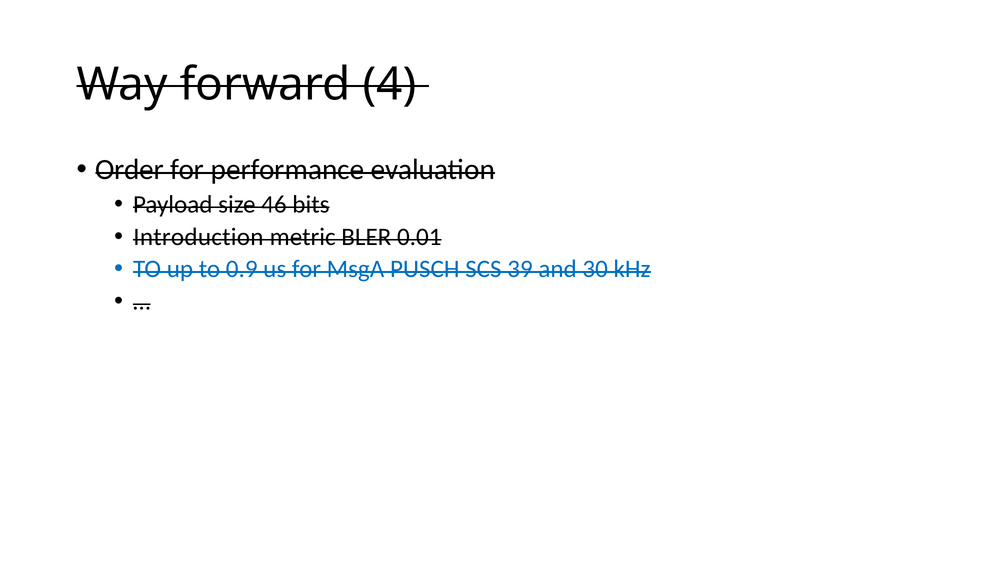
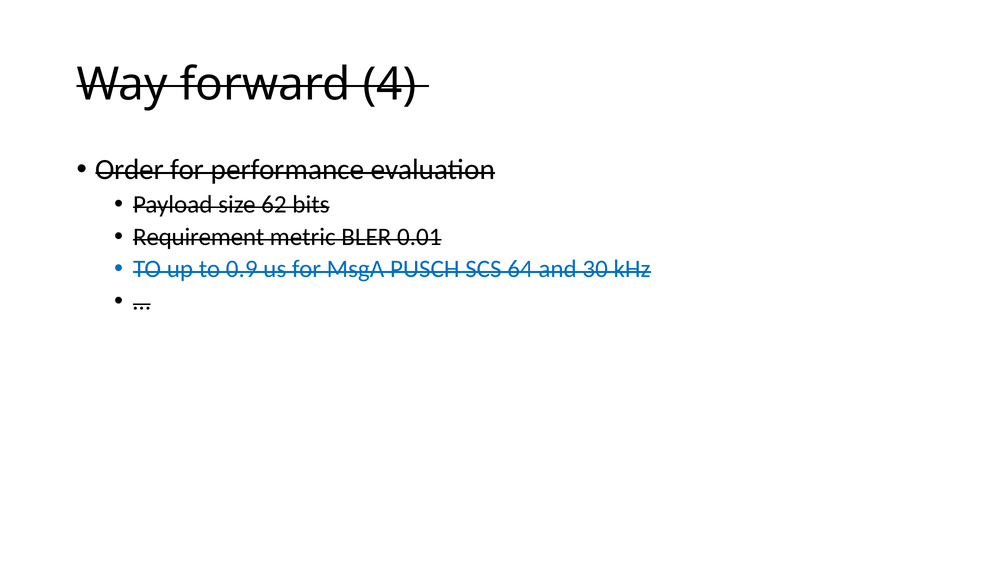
46: 46 -> 62 (274, 204)
Introduction: Introduction -> Requirement (199, 237)
39: 39 -> 64 (520, 269)
